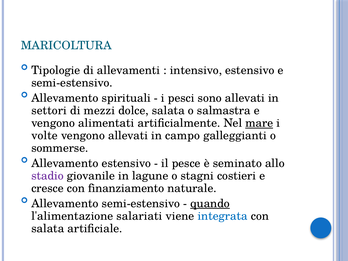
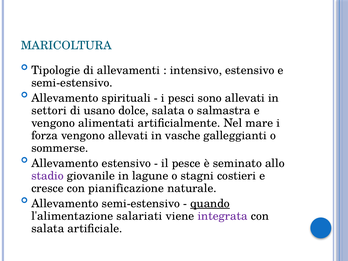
mezzi: mezzi -> usano (99, 111)
mare underline: present -> none (259, 123)
volte: volte -> forza (45, 136)
campo: campo -> vasche (183, 136)
finanziamento: finanziamento -> pianificazione (126, 188)
integrata colour: blue -> purple (223, 216)
